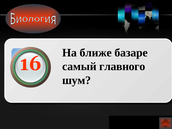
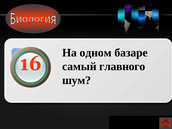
ближе: ближе -> одном (96, 53)
